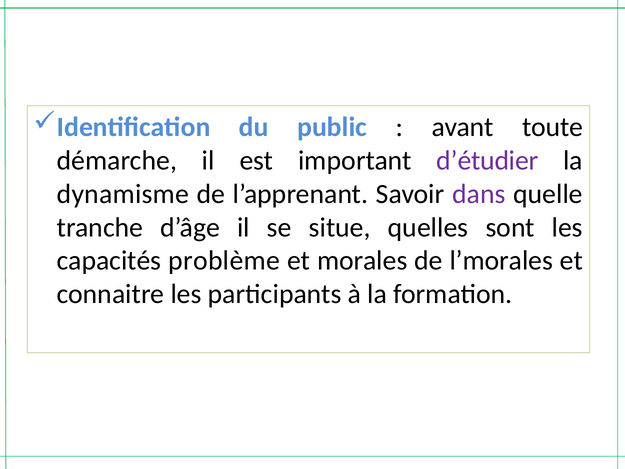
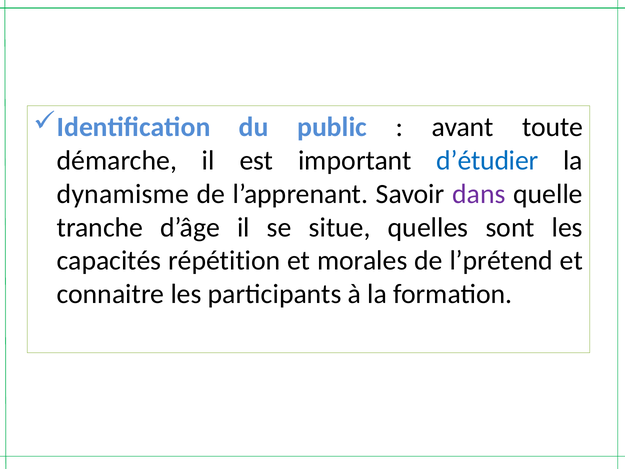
d’étudier colour: purple -> blue (487, 161)
problème: problème -> répétition (224, 261)
l’morales: l’morales -> l’prétend (501, 261)
